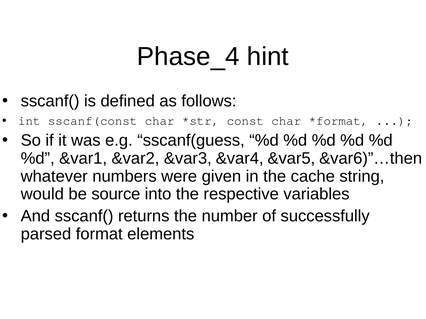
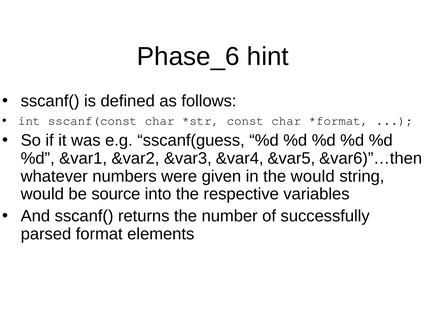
Phase_4: Phase_4 -> Phase_6 (188, 57)
the cache: cache -> would (313, 177)
